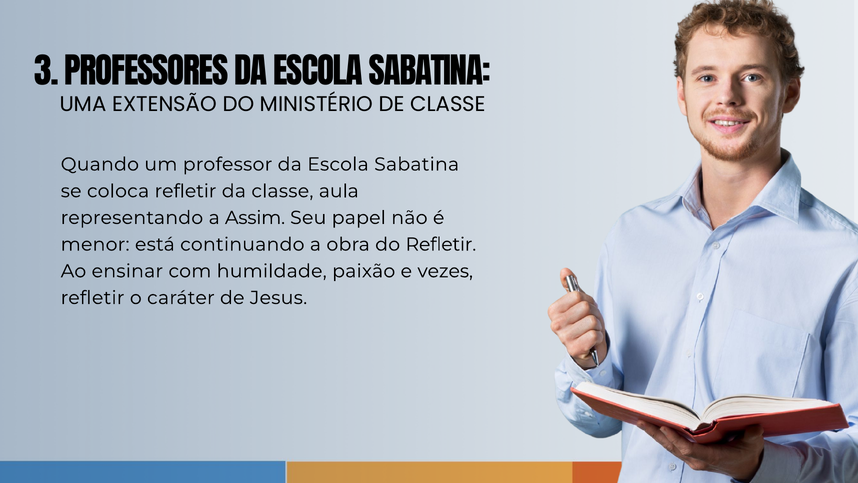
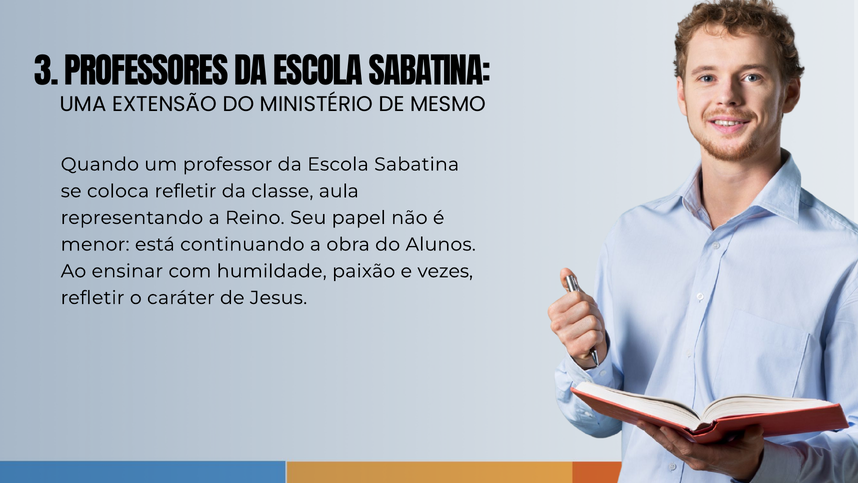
DE CLASSE: CLASSE -> MESMO (448, 104)
Assim: Assim -> Reino (255, 218)
do Refletir: Refletir -> Alunos (441, 244)
